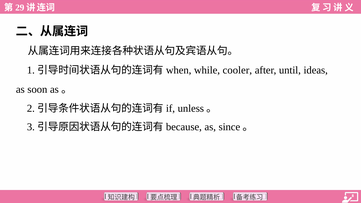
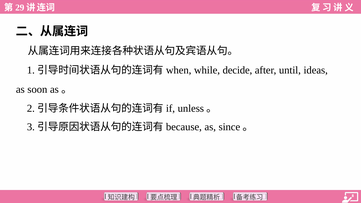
cooler: cooler -> decide (237, 70)
